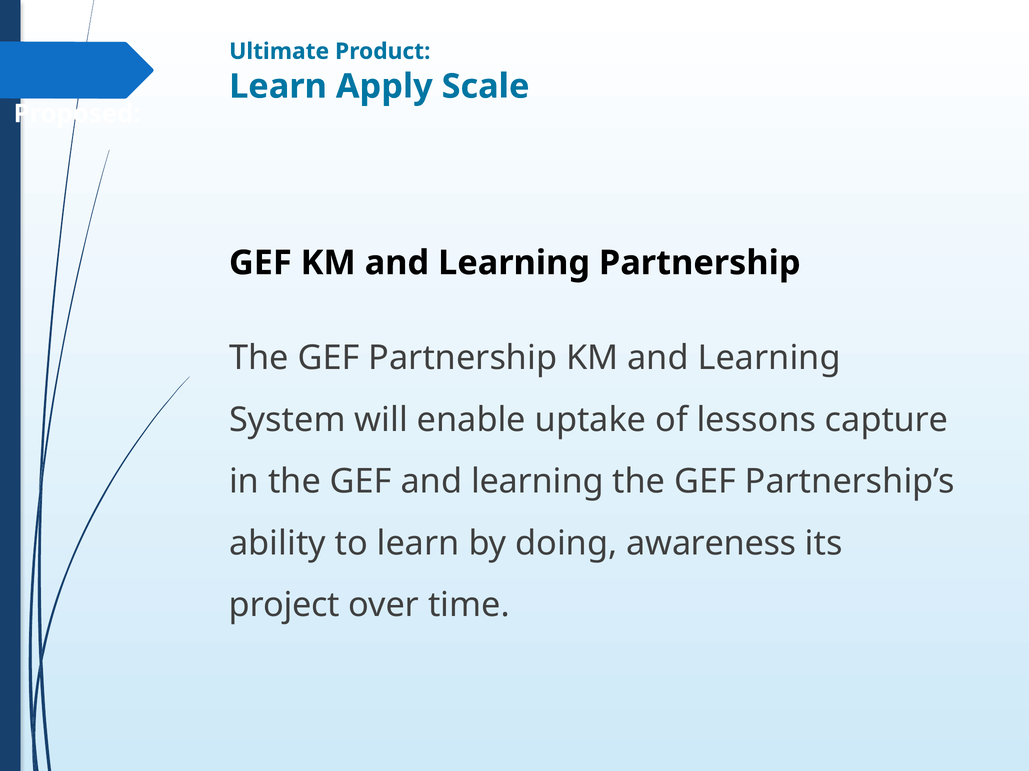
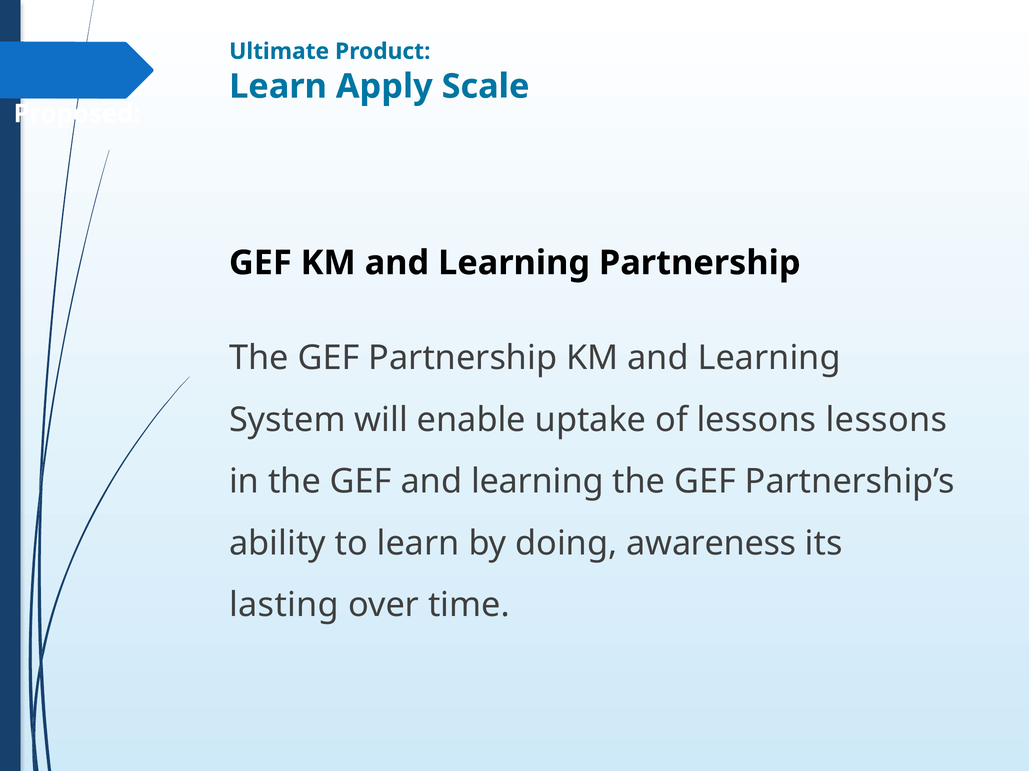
lessons capture: capture -> lessons (886, 420)
project: project -> lasting (284, 605)
